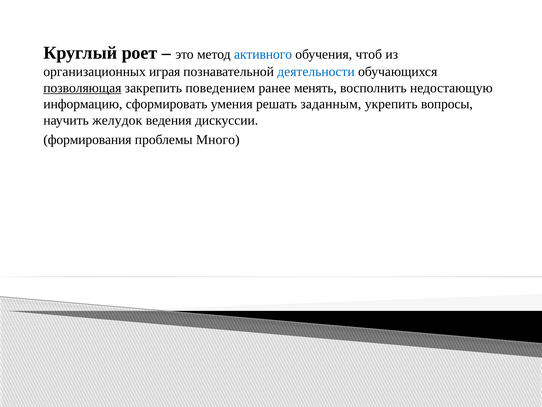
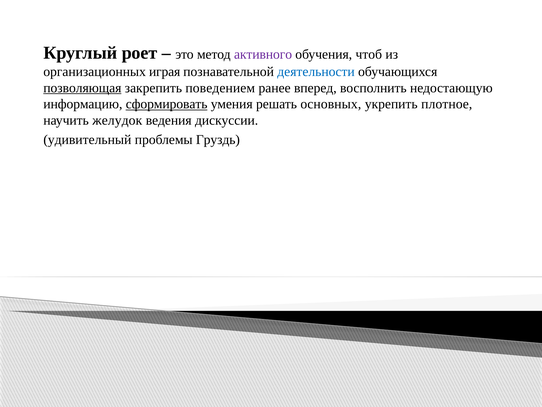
активного colour: blue -> purple (263, 54)
менять: менять -> вперед (315, 88)
сформировать underline: none -> present (167, 104)
заданным: заданным -> основных (331, 104)
вопросы: вопросы -> плотное (447, 104)
формирования: формирования -> удивительный (87, 140)
Много: Много -> Груздь (218, 140)
